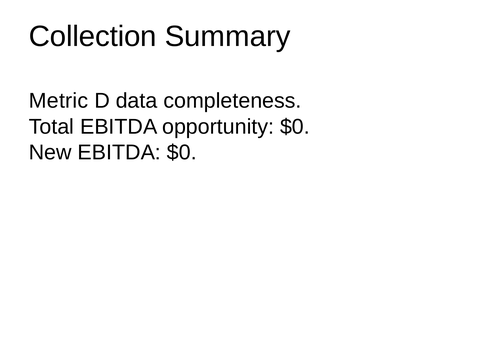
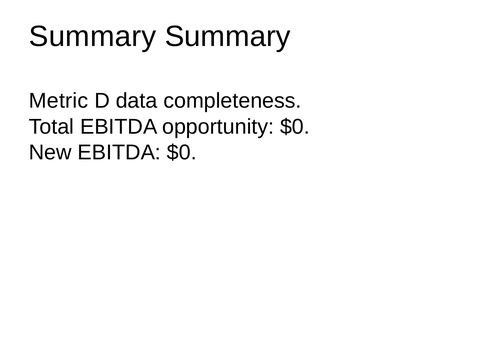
Collection: Collection -> Summary (93, 37)
